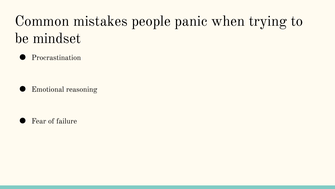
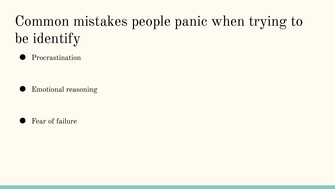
mindset: mindset -> identify (57, 38)
